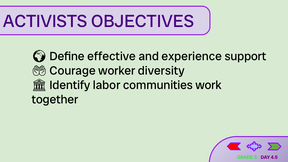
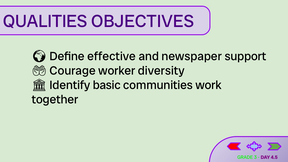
ACTIVISTS: ACTIVISTS -> QUALITIES (45, 21)
experience: experience -> newspaper (192, 56)
labor: labor -> basic (107, 85)
